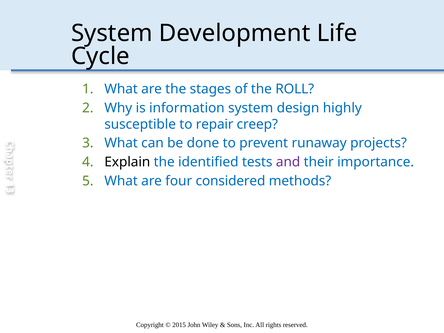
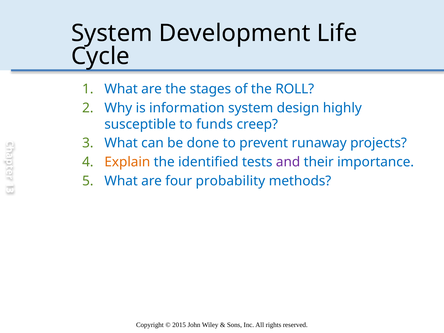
repair: repair -> funds (214, 124)
Explain colour: black -> orange (127, 162)
considered: considered -> probability (230, 181)
